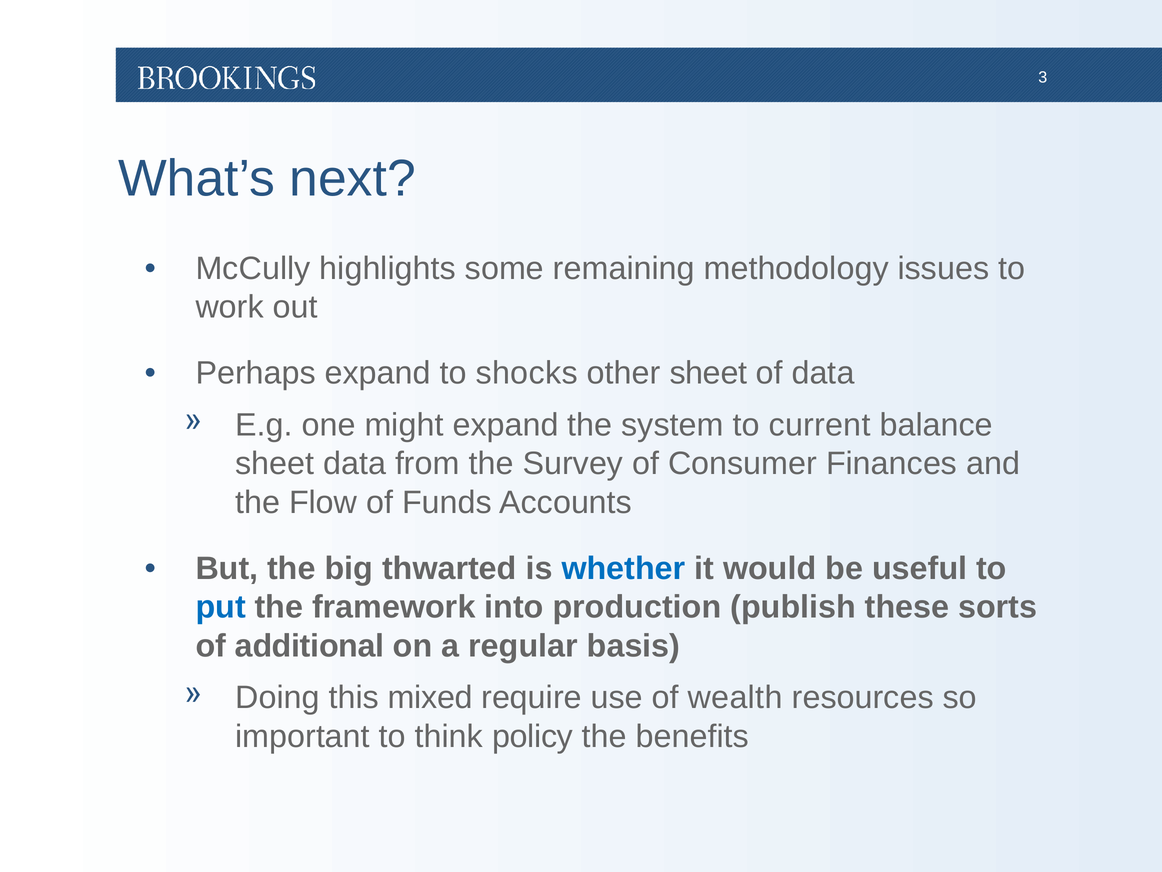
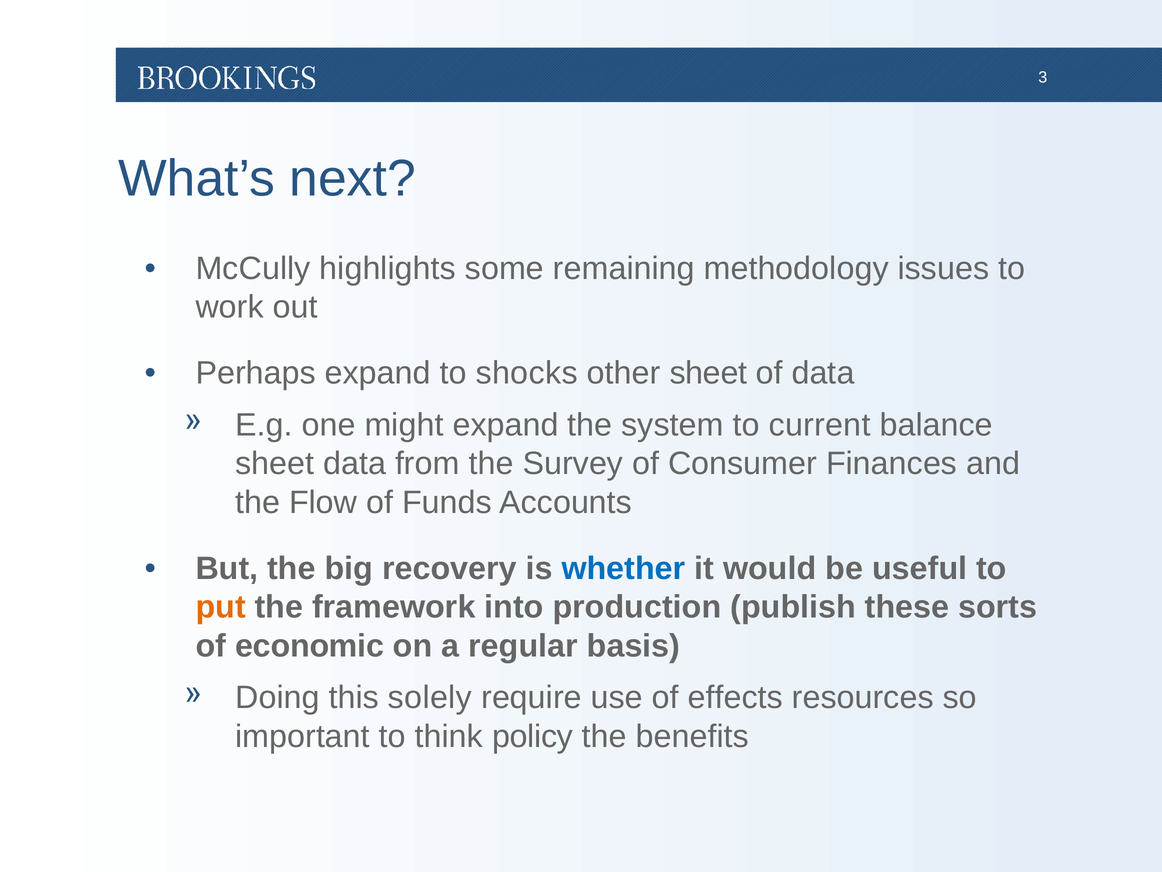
thwarted: thwarted -> recovery (449, 568)
put colour: blue -> orange (221, 607)
additional: additional -> economic (310, 646)
mixed: mixed -> solely (430, 697)
wealth: wealth -> effects (735, 697)
